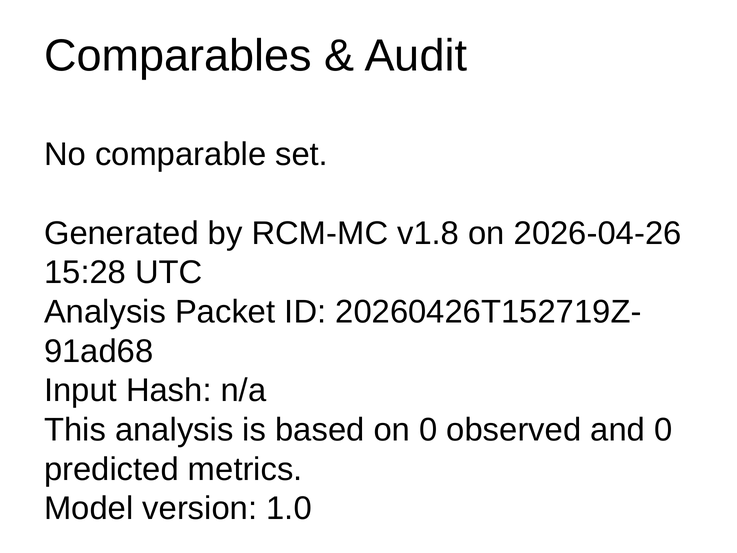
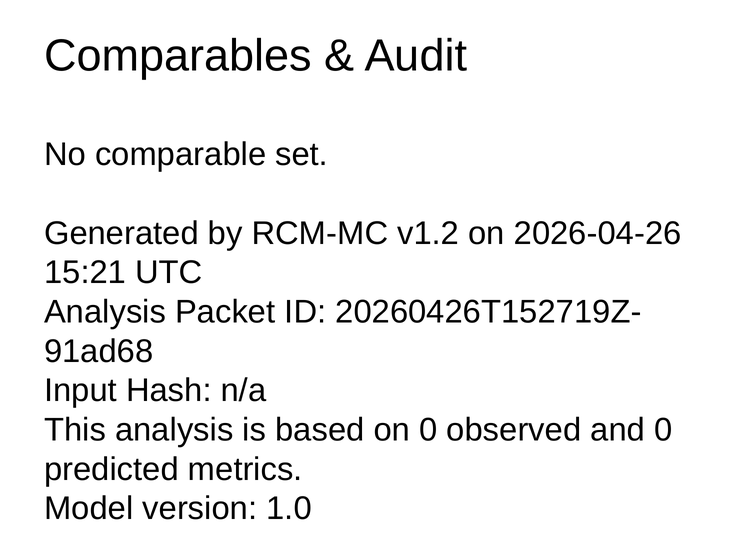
v1.8: v1.8 -> v1.2 (428, 233)
15:28: 15:28 -> 15:21 (85, 272)
